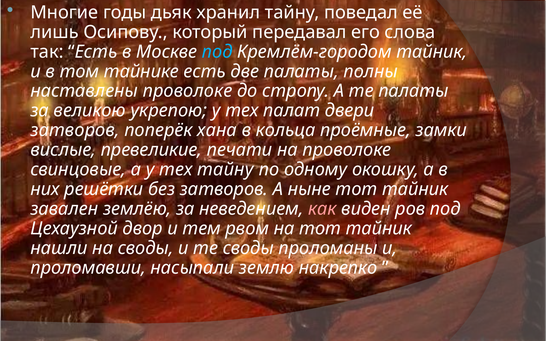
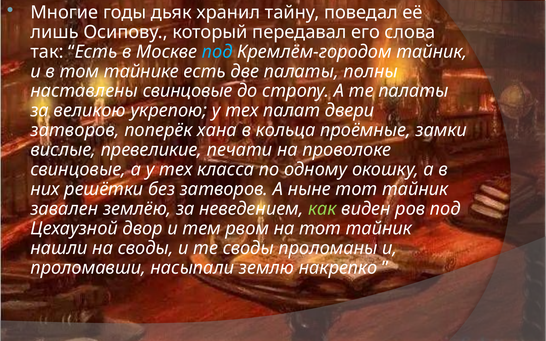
наставлены проволоке: проволоке -> свинцовые (188, 91)
тех тайну: тайну -> класса (226, 170)
как colour: pink -> light green (322, 209)
